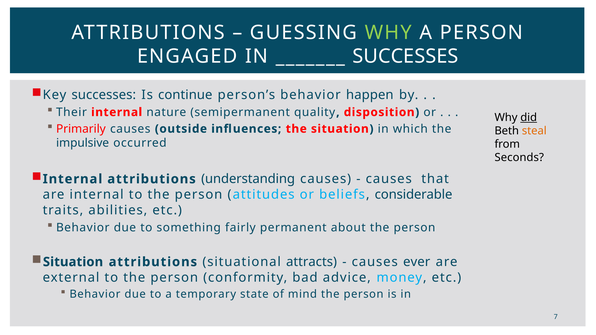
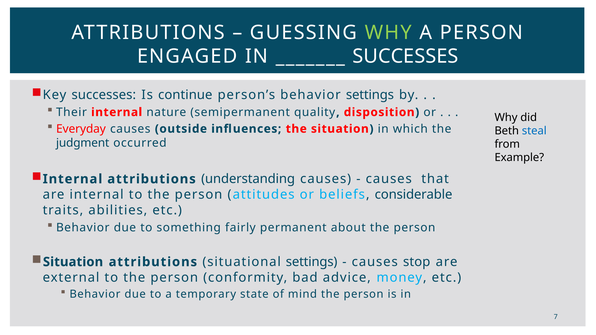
behavior happen: happen -> settings (370, 95)
did underline: present -> none (529, 117)
Primarily: Primarily -> Everyday (81, 129)
steal colour: orange -> blue (534, 131)
impulsive: impulsive -> judgment (83, 143)
Seconds: Seconds -> Example (519, 158)
situational attracts: attracts -> settings (312, 262)
ever: ever -> stop (417, 262)
